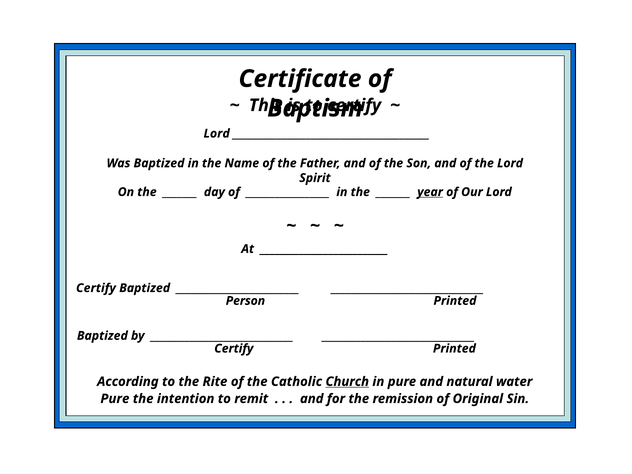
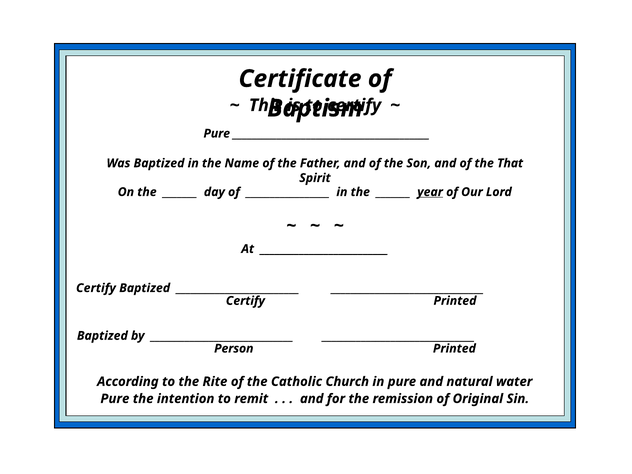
Lord: Lord -> Pure (217, 134)
the Lord: Lord -> That (510, 163)
Person: Person -> Certify (245, 301)
Certify: Certify -> Person (234, 349)
Church underline: present -> none (347, 382)
